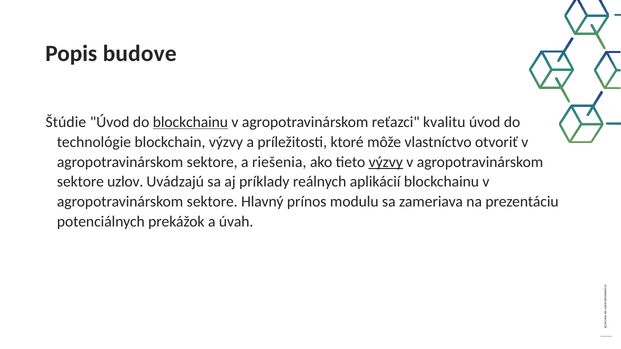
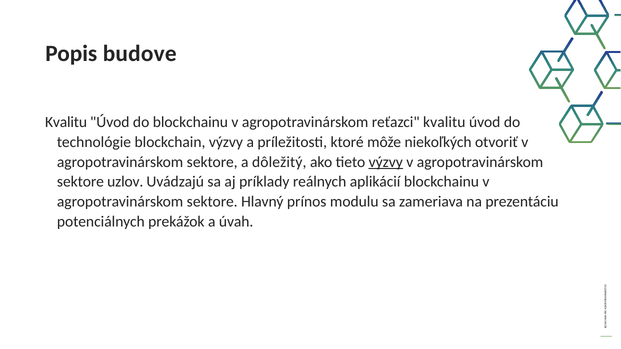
Štúdie: Štúdie -> Kvalitu (66, 122)
blockchainu underline: present -> none (190, 122)
vlastníctvo: vlastníctvo -> niekoľkých (438, 142)
riešenia: riešenia -> dôležitý (279, 162)
